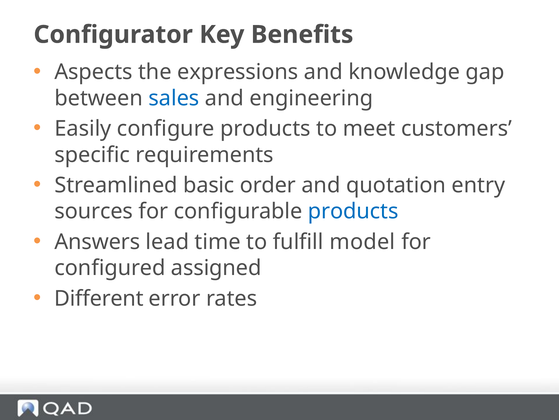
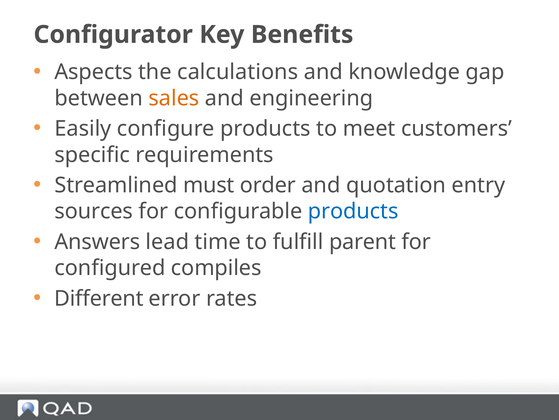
expressions: expressions -> calculations (238, 72)
sales colour: blue -> orange (174, 98)
basic: basic -> must (209, 185)
model: model -> parent (363, 242)
assigned: assigned -> compiles (216, 268)
